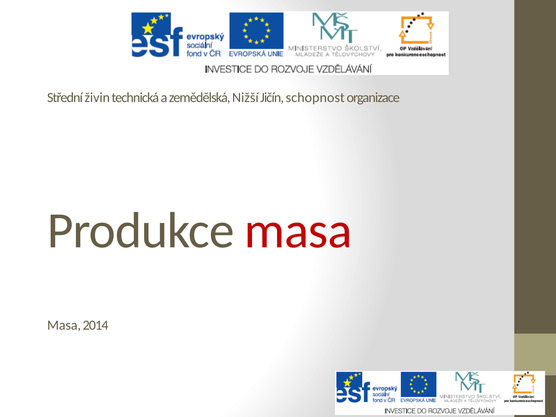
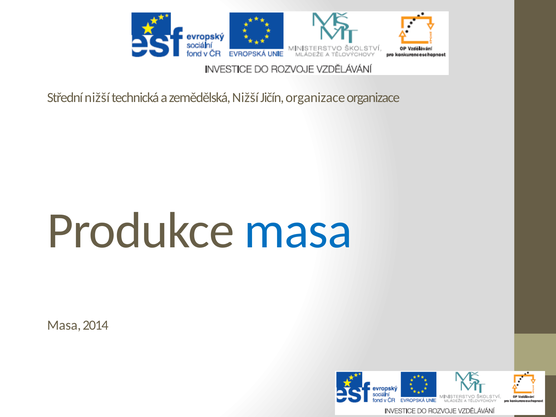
Střední živin: živin -> nižší (97, 98)
Jičín schopnost: schopnost -> organizace (315, 98)
masa colour: red -> blue (298, 231)
